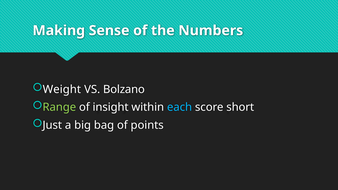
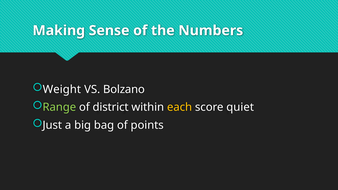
insight: insight -> district (111, 107)
each colour: light blue -> yellow (180, 107)
short: short -> quiet (240, 107)
